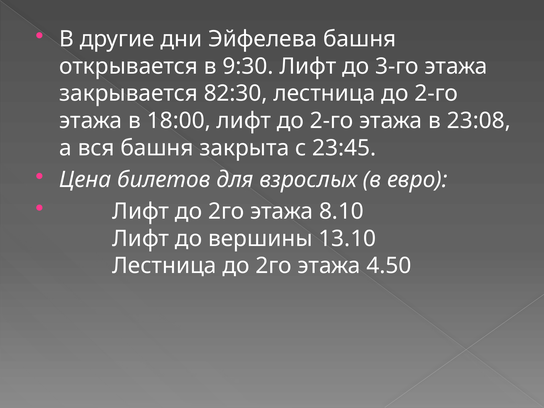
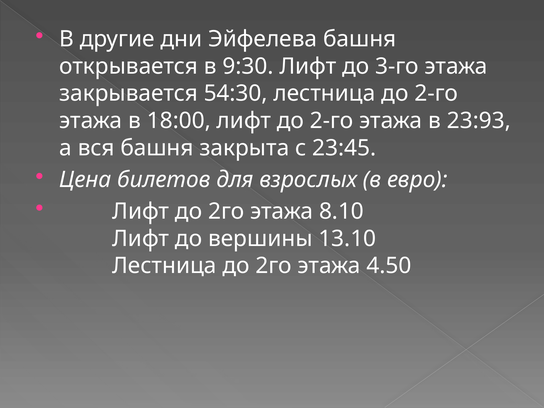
82:30: 82:30 -> 54:30 (236, 94)
23:08: 23:08 -> 23:93 (479, 121)
